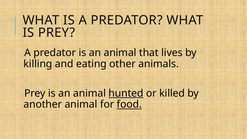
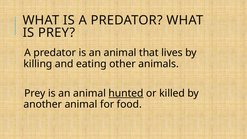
food underline: present -> none (129, 104)
